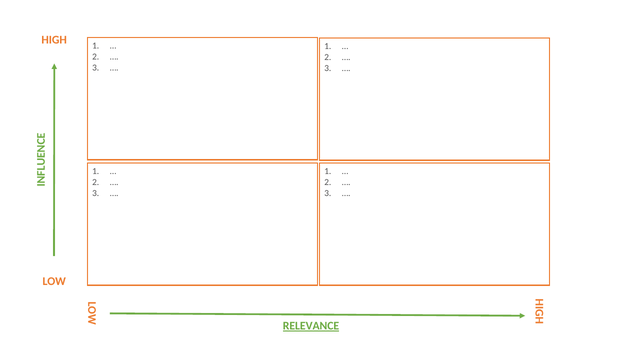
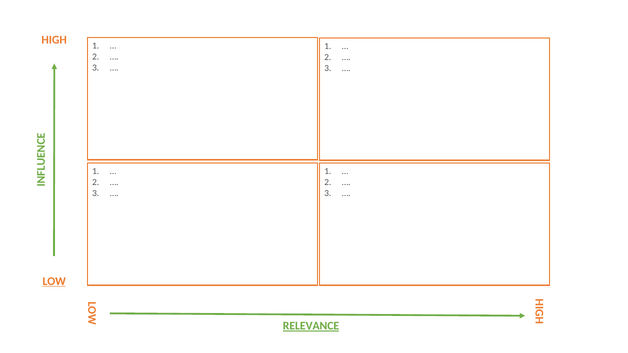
LOW underline: none -> present (54, 281)
